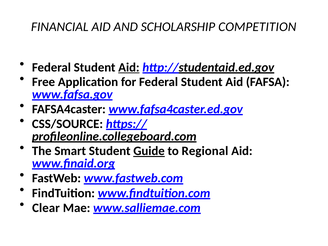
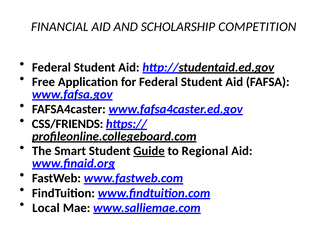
Aid underline: present -> none (129, 67)
CSS/SOURCE: CSS/SOURCE -> CSS/FRIENDS (68, 124)
Clear: Clear -> Local (46, 208)
